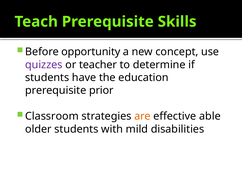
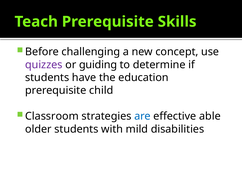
opportunity: opportunity -> challenging (91, 52)
teacher: teacher -> guiding (98, 65)
prior: prior -> child (101, 91)
are colour: orange -> blue (142, 117)
